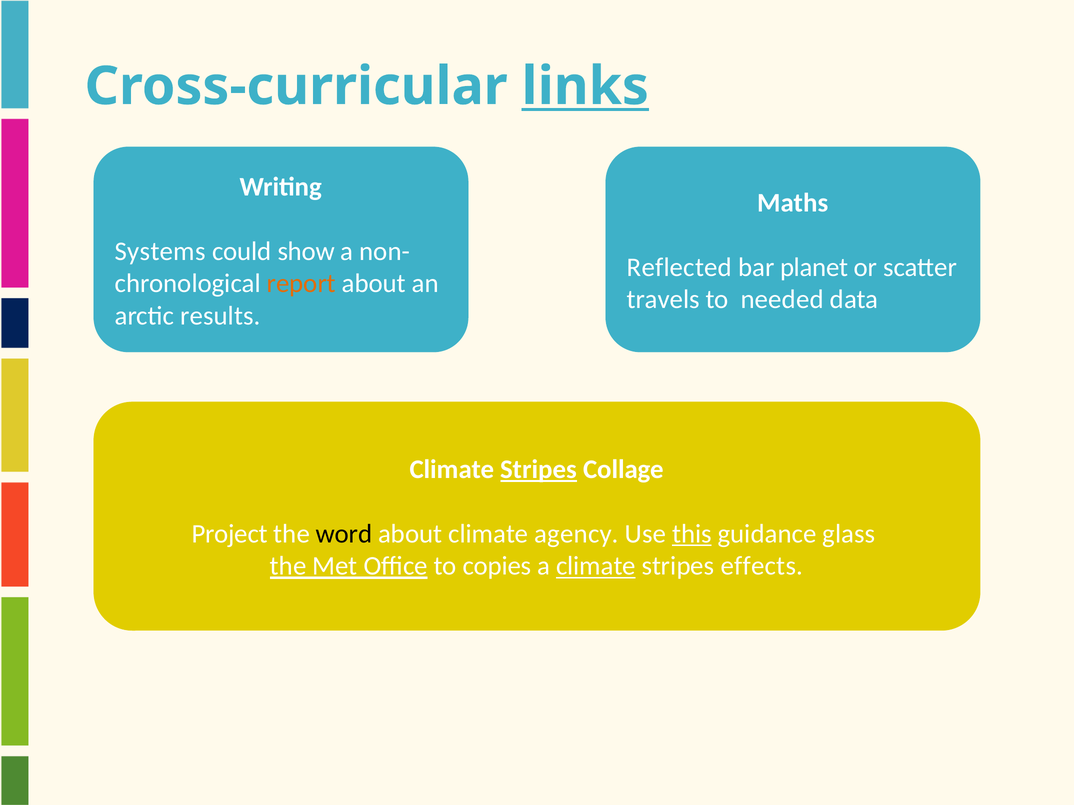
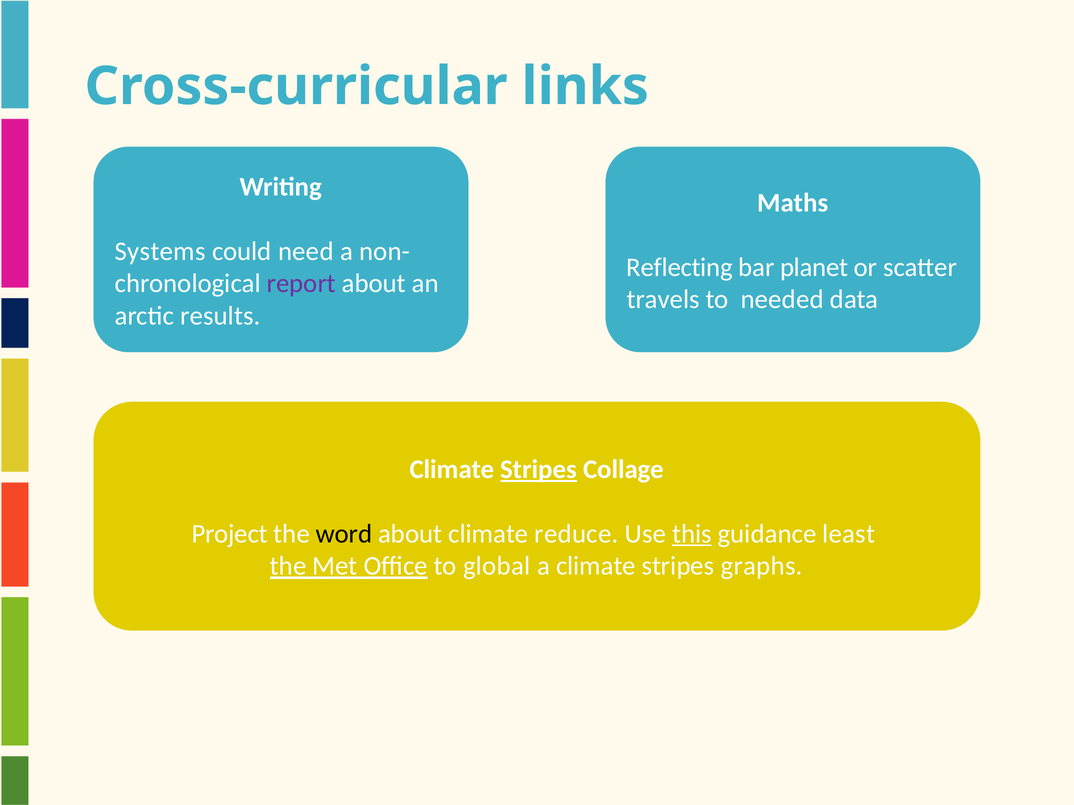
links underline: present -> none (585, 86)
show: show -> need (306, 251)
Reflected: Reflected -> Reflecting (680, 268)
report colour: orange -> purple (301, 284)
agency: agency -> reduce (576, 534)
glass: glass -> least (849, 534)
copies: copies -> global (497, 566)
climate underline: present -> none (596, 566)
effects: effects -> graphs (762, 566)
